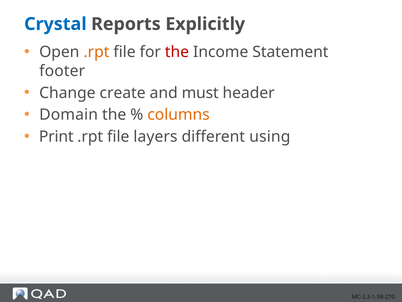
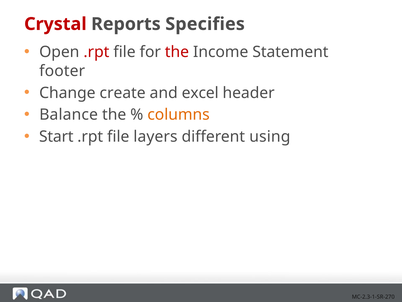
Crystal colour: blue -> red (55, 24)
Explicitly: Explicitly -> Specifies (205, 24)
.rpt colour: orange -> red (96, 52)
must: must -> excel (200, 93)
Domain: Domain -> Balance (69, 115)
Print: Print -> Start (56, 137)
